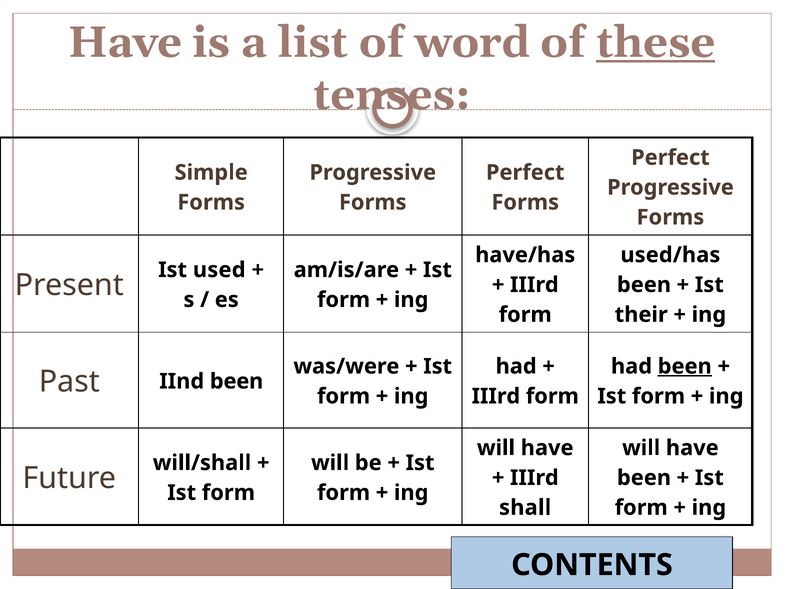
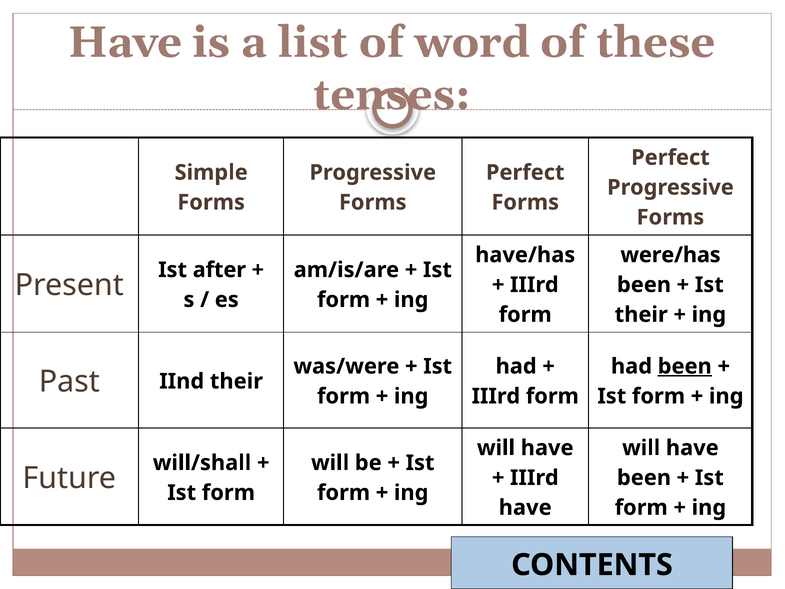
these underline: present -> none (656, 42)
used/has: used/has -> were/has (671, 255)
used: used -> after (219, 270)
IInd been: been -> their (236, 381)
shall: shall -> have (525, 507)
